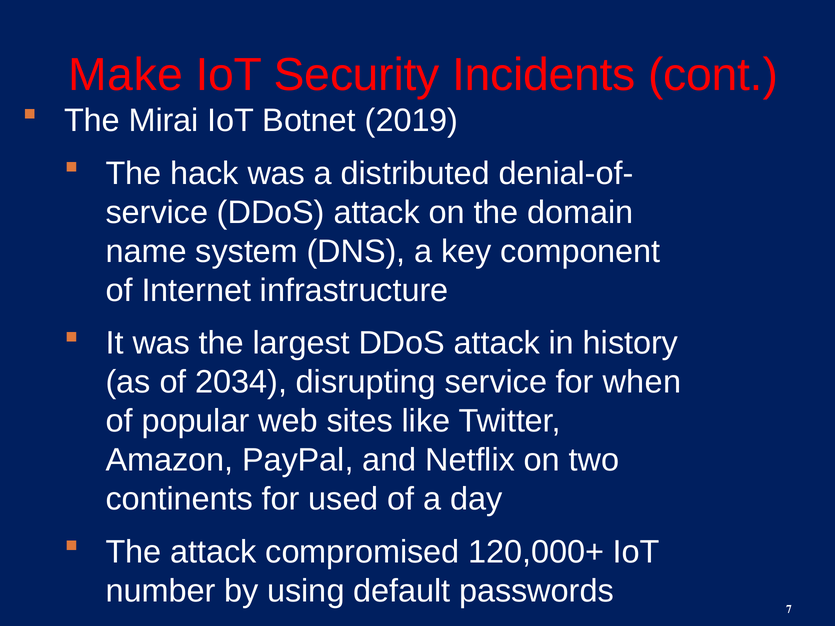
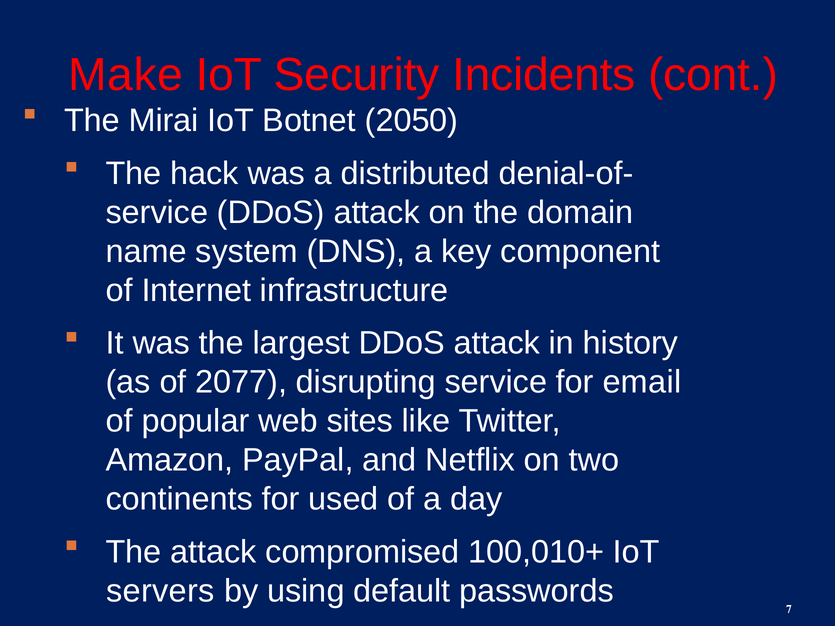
2019: 2019 -> 2050 (412, 121)
2034: 2034 -> 2077 (241, 382)
when: when -> email (642, 382)
120,000+: 120,000+ -> 100,010+ (536, 552)
number: number -> servers (160, 591)
